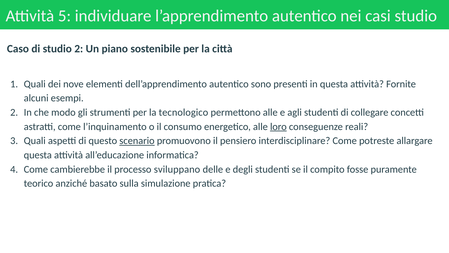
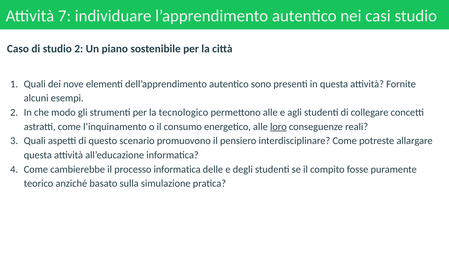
5: 5 -> 7 (65, 16)
scenario underline: present -> none (137, 141)
processo sviluppano: sviluppano -> informatica (177, 169)
